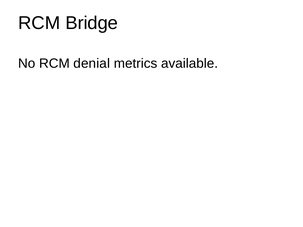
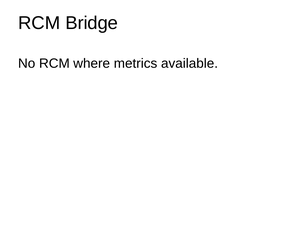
denial: denial -> where (92, 64)
